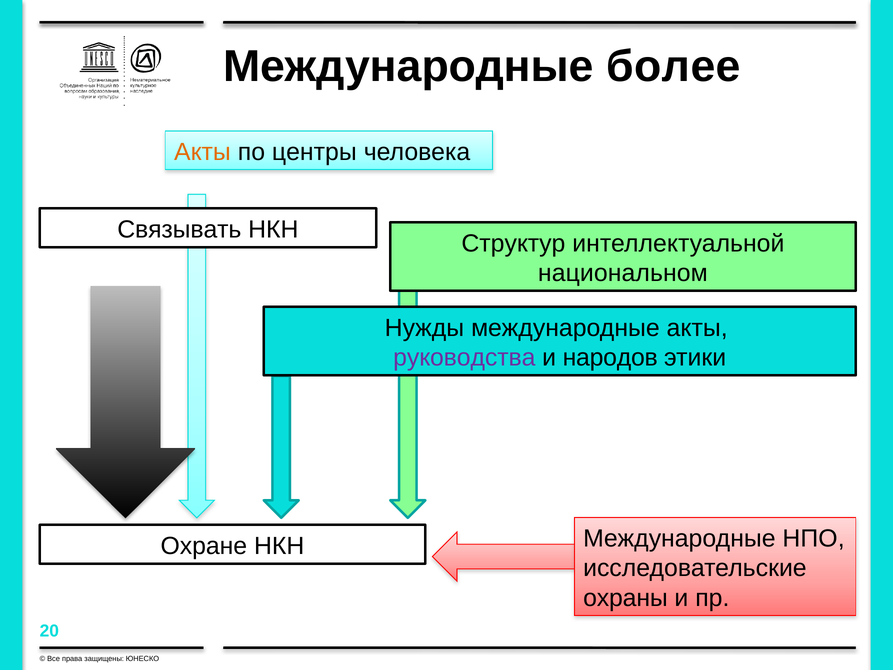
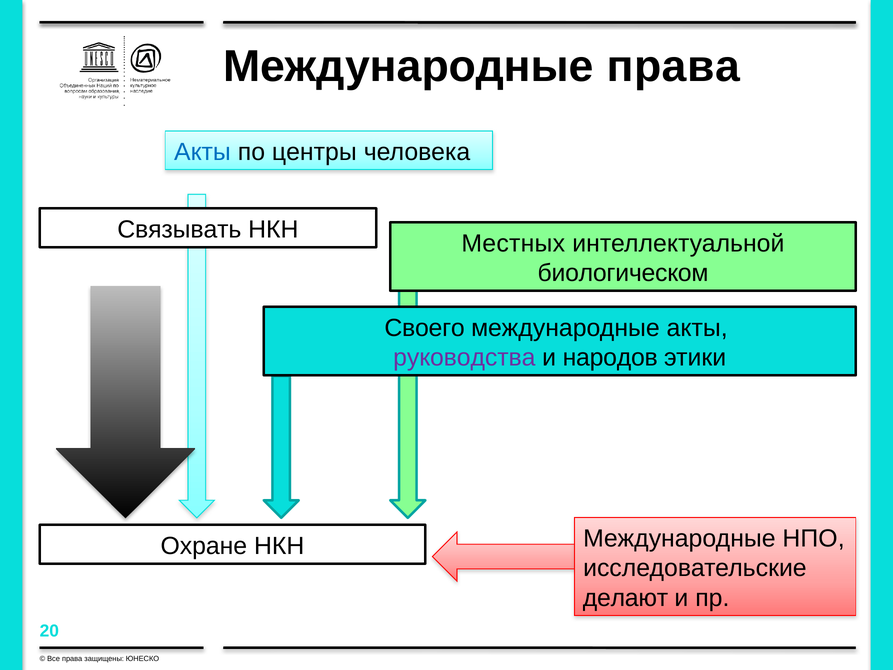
Международные более: более -> права (673, 67)
Акты colour: orange -> blue (202, 152)
Структур: Структур -> Местных (513, 243)
национальном: национальном -> биологическом (623, 273)
Нужды: Нужды -> Своего (425, 328)
охраны: охраны -> делают (626, 598)
